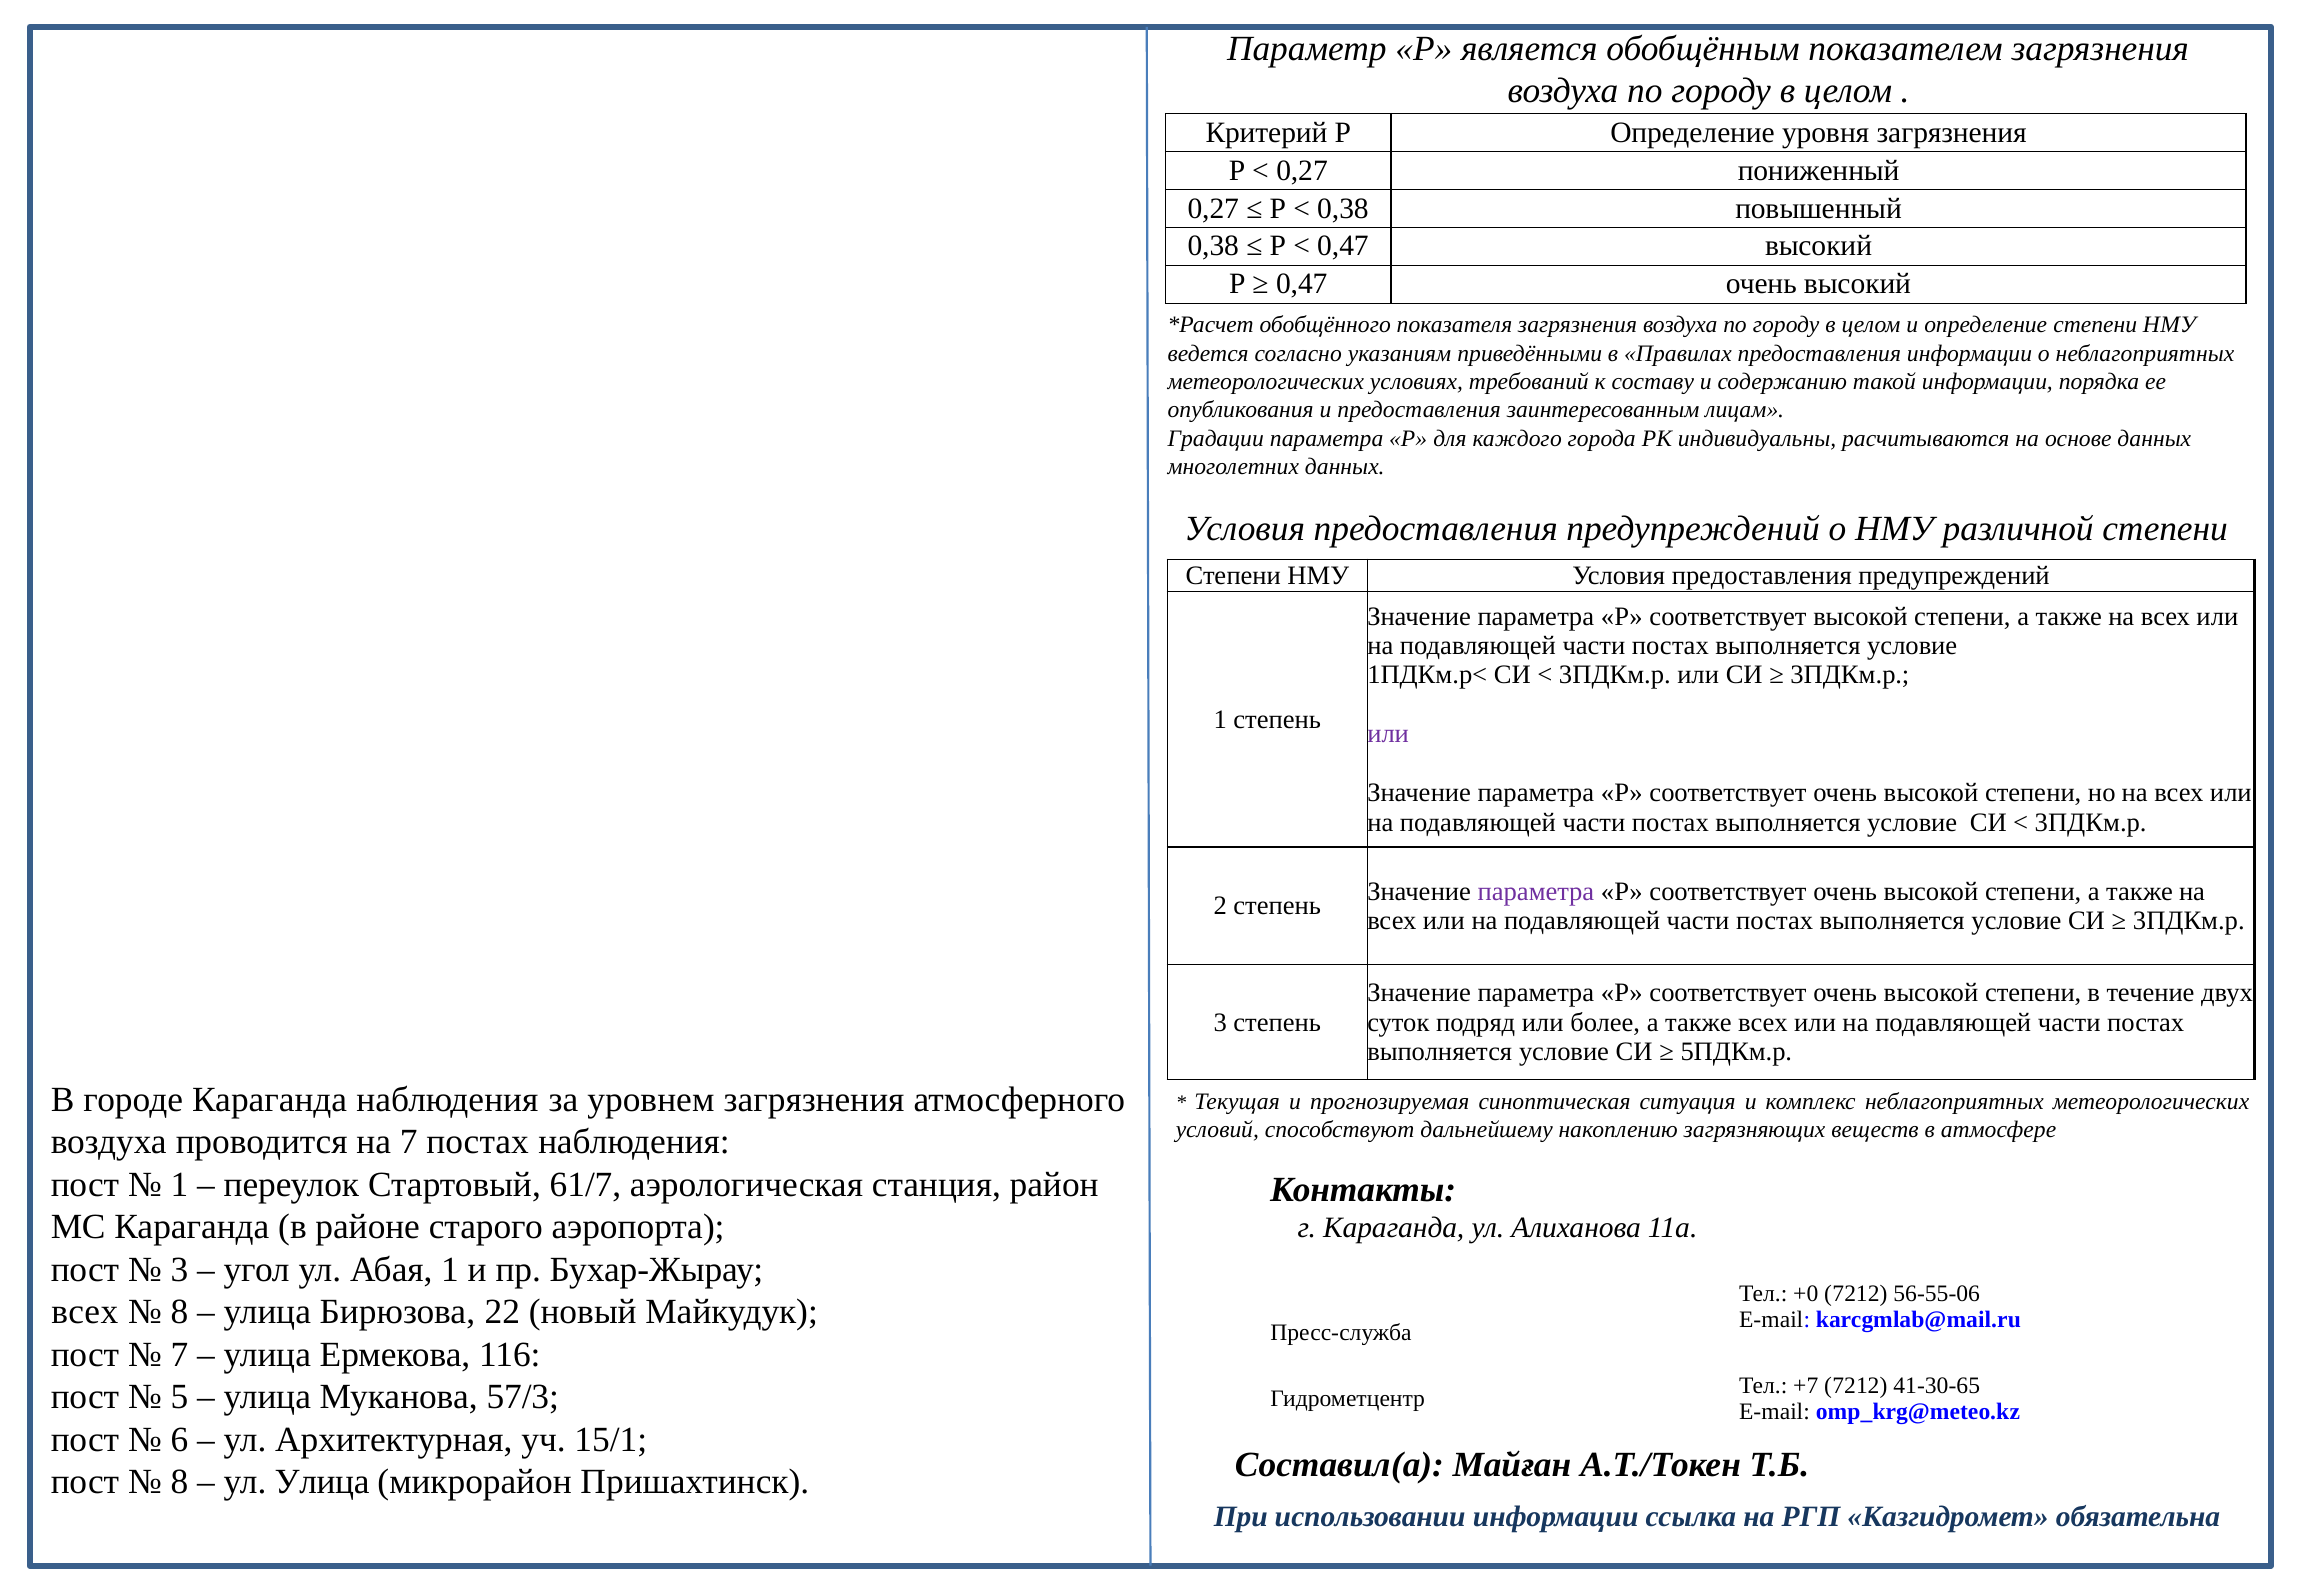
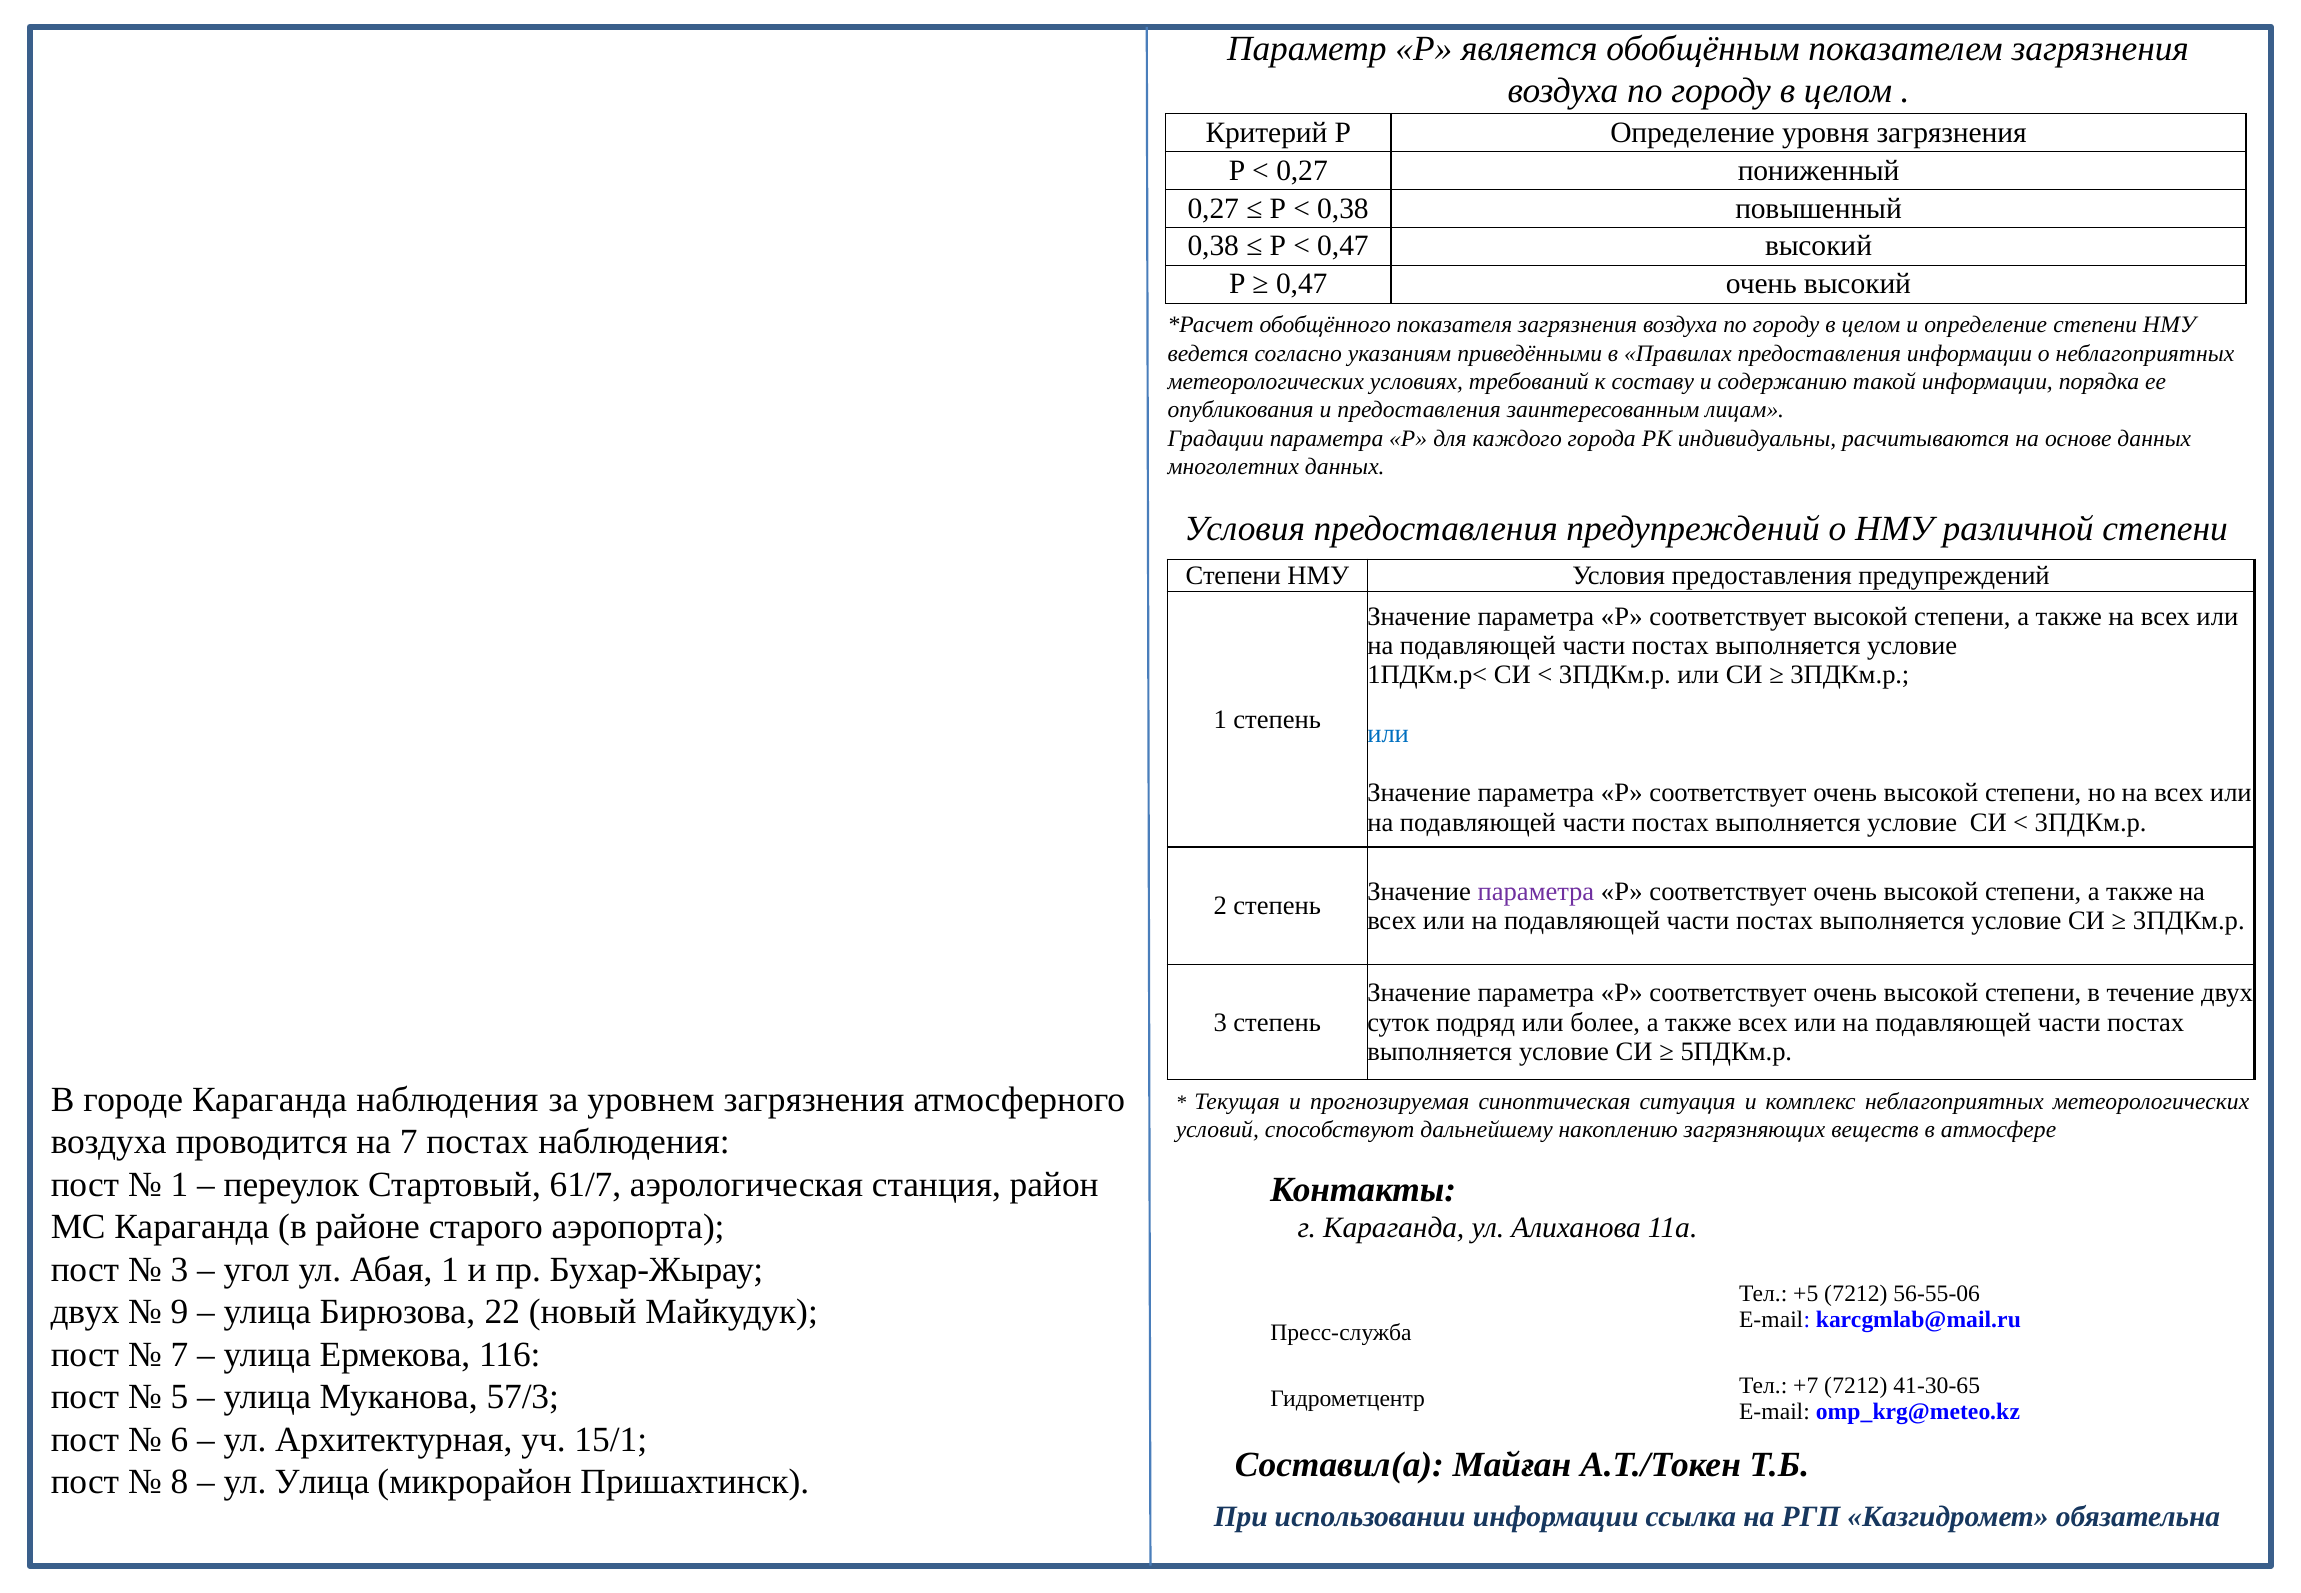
или colour: purple -> blue (1388, 734)
+0: +0 -> +5 (1806, 1294)
всех: всех -> двух (85, 1312)
8: 8 -> 9 (179, 1312)
